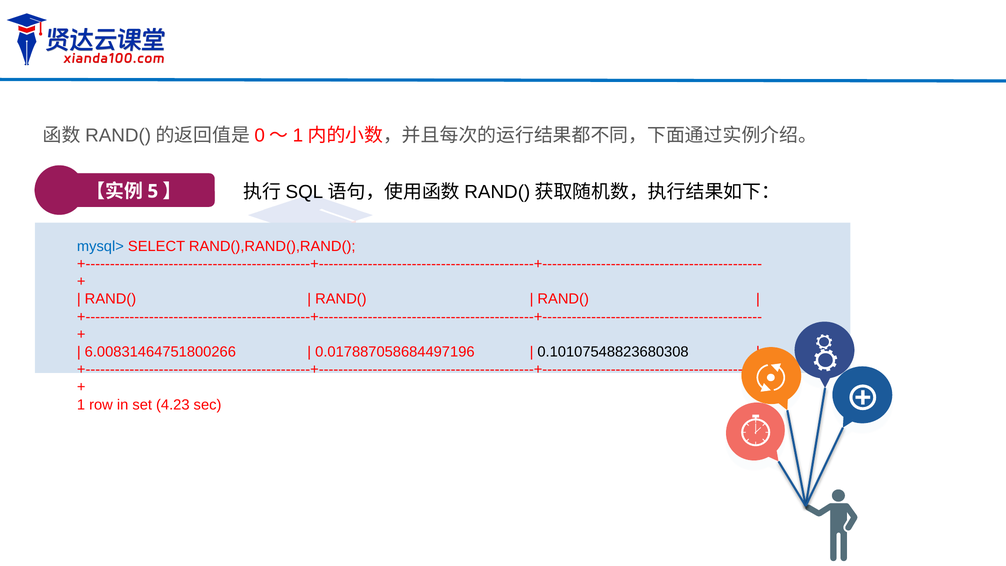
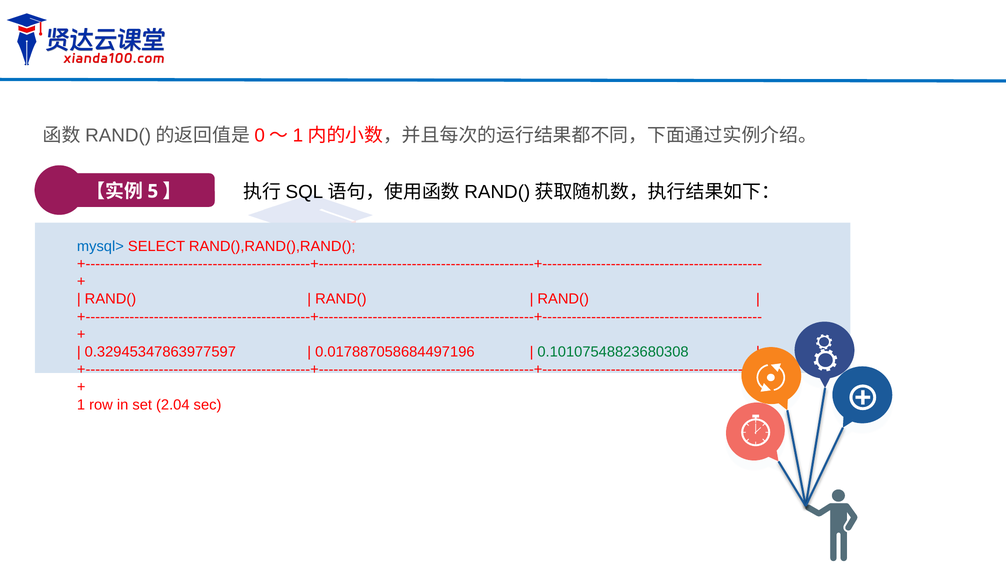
6.00831464751800266: 6.00831464751800266 -> 0.32945347863977597 (160, 352)
0.10107548823680308 colour: black -> green (613, 352)
4.23: 4.23 -> 2.04 (173, 405)
